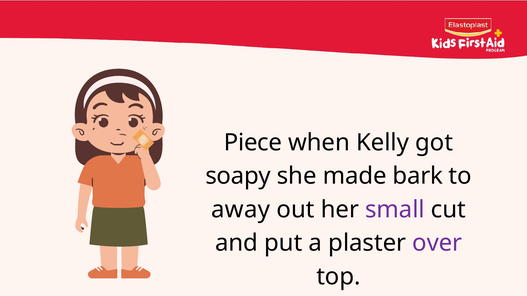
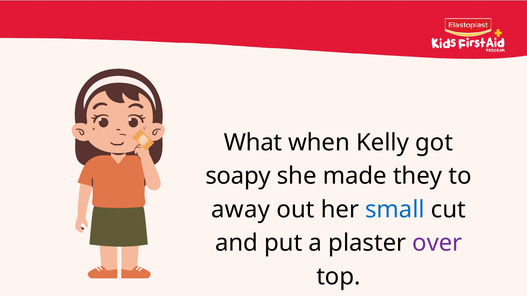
Piece: Piece -> What (253, 143)
bark: bark -> they (418, 176)
small colour: purple -> blue (395, 210)
